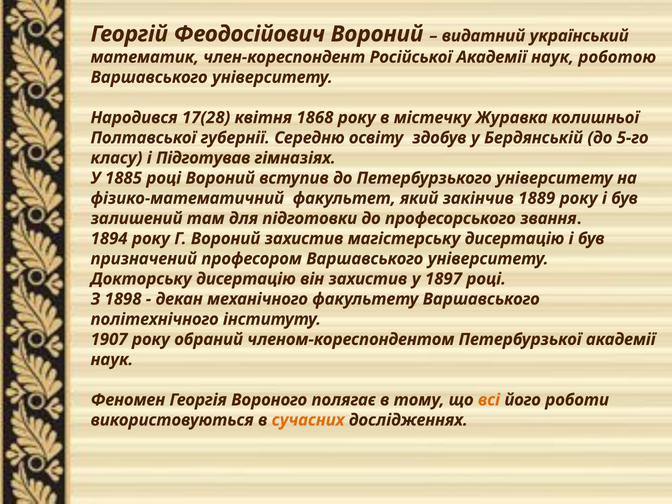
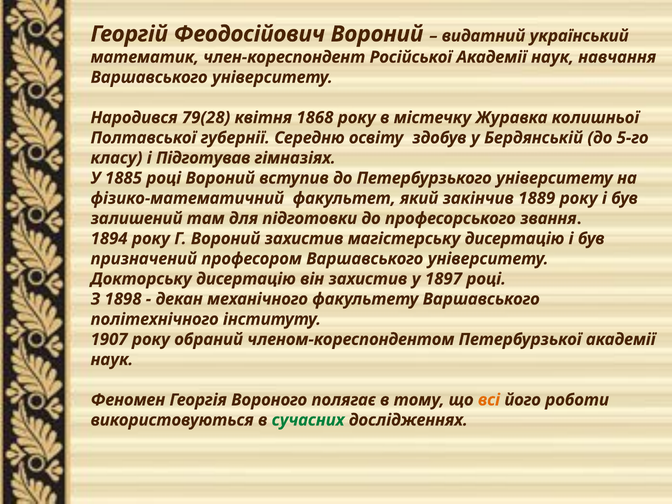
роботою: роботою -> навчання (617, 57)
17(28: 17(28 -> 79(28 (206, 118)
сучасних colour: orange -> green (308, 420)
